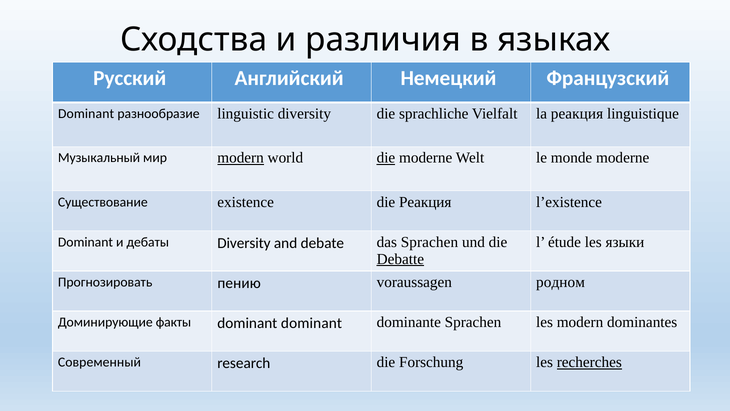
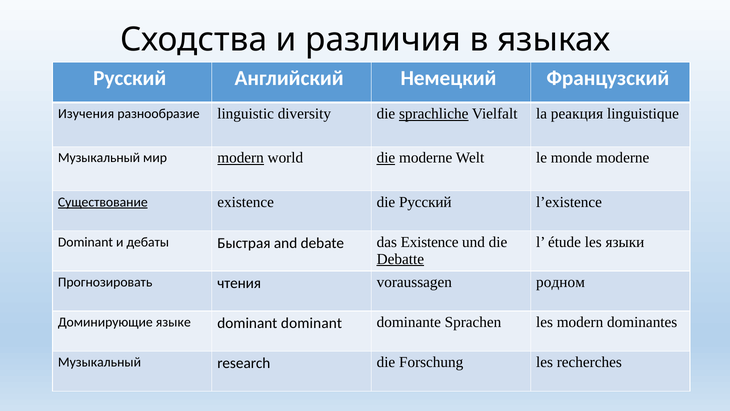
Dominant: Dominant -> Изучения (86, 114)
sprachliche underline: none -> present (434, 114)
Существование underline: none -> present (103, 202)
die Реакция: Реакция -> Русский (425, 202)
дебаты Diversity: Diversity -> Быстрая (244, 243)
das Sprachen: Sprachen -> Existence (430, 242)
пению: пению -> чтения (239, 283)
факты: факты -> языке (173, 322)
Современный: Современный -> Музыкальный (99, 362)
recherches underline: present -> none (589, 362)
